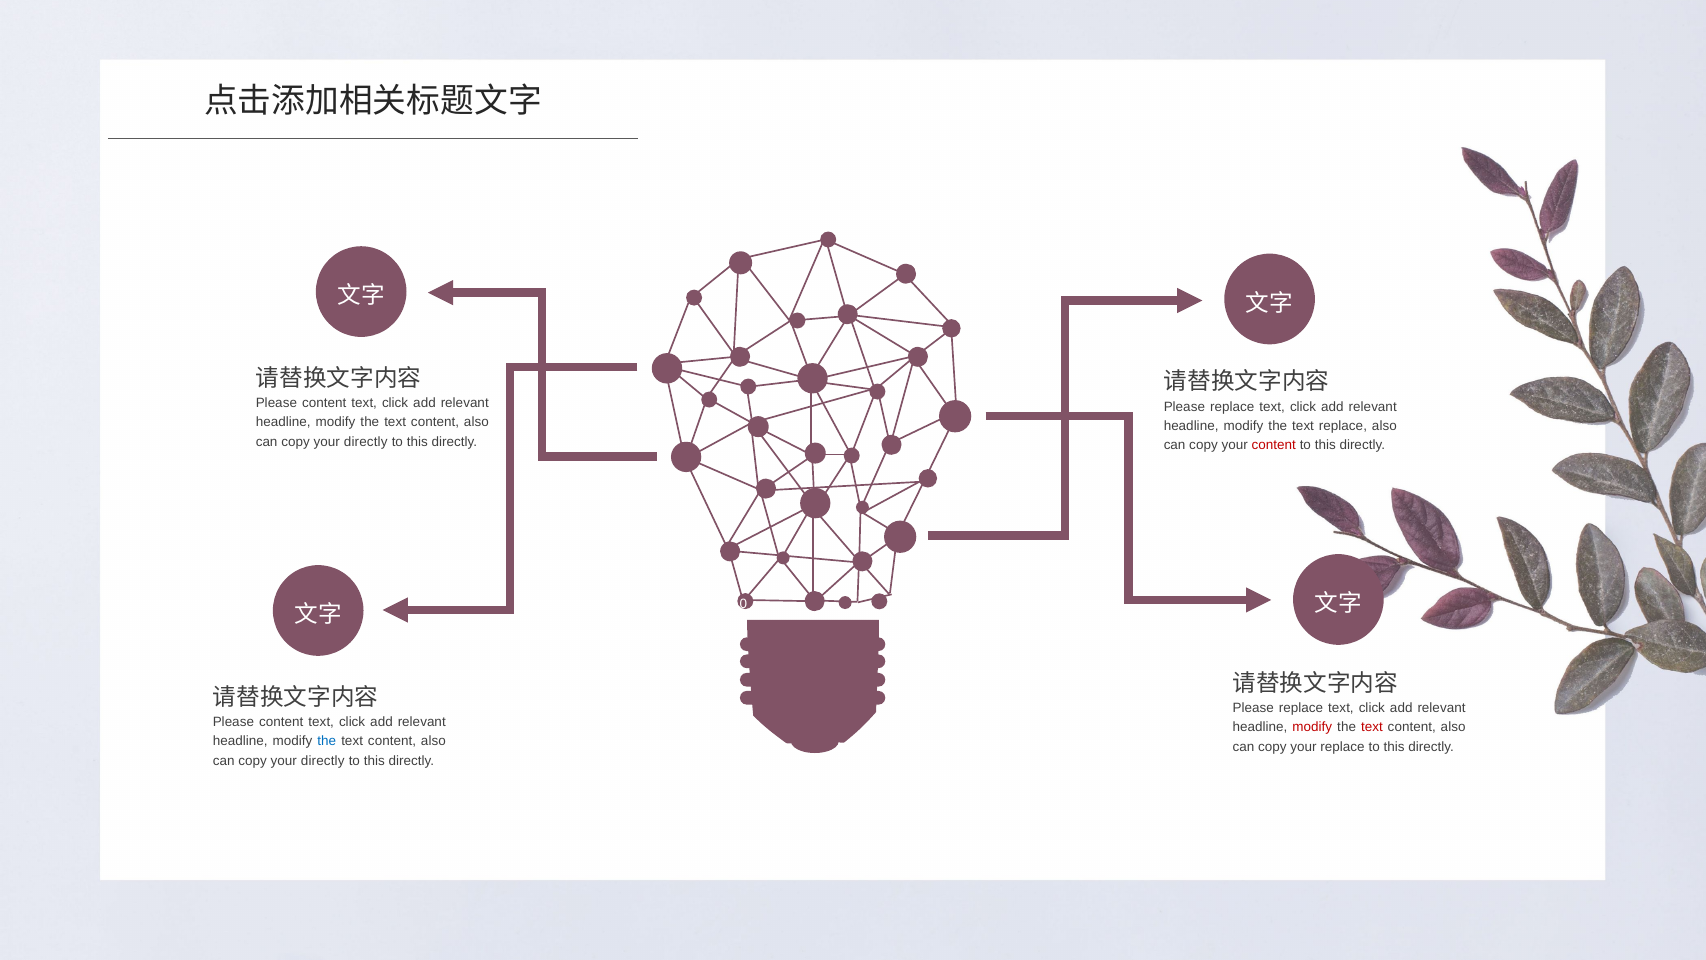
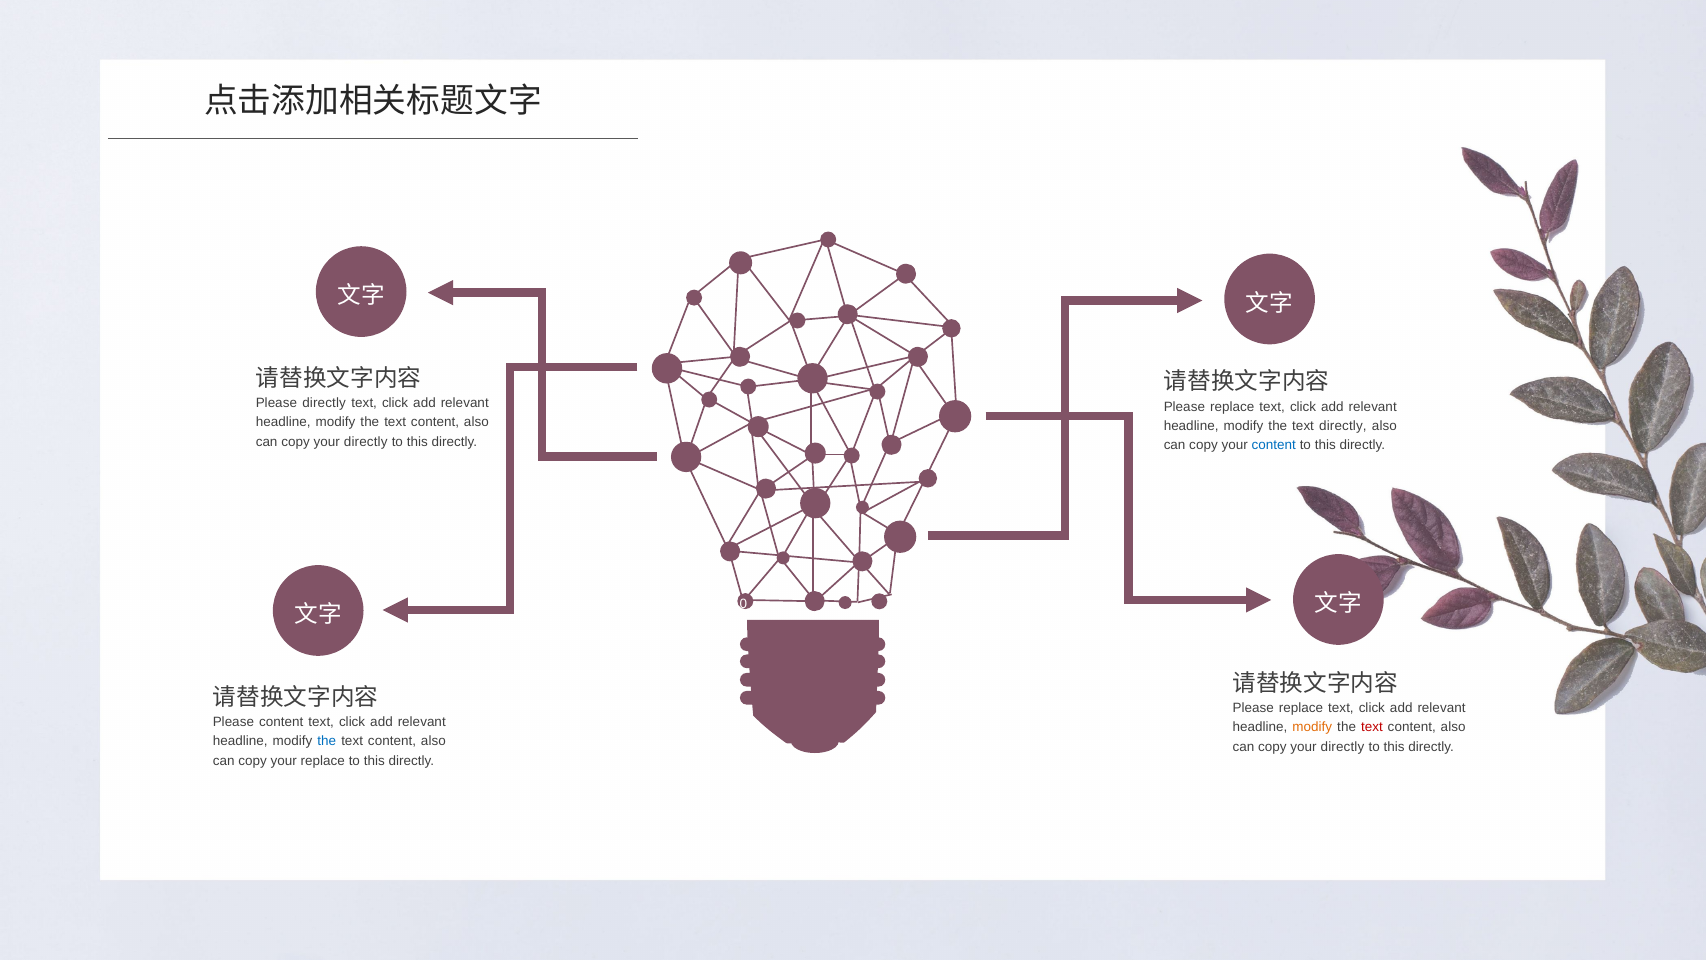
content: content -> directly (324, 403)
text replace: replace -> directly (1343, 426)
content colour: red -> blue (1274, 445)
modify colour: red -> orange (1312, 727)
replace: replace -> directly (1343, 746)
directly: directly -> replace (323, 761)
